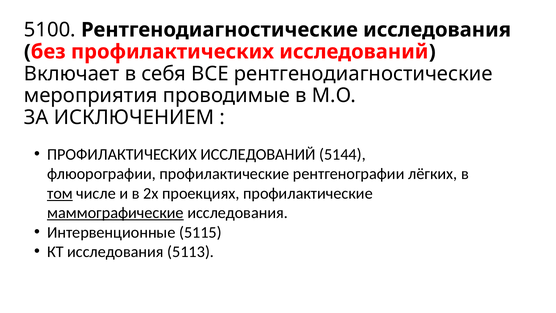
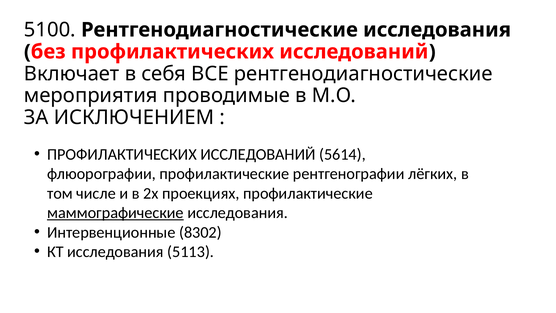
5144: 5144 -> 5614 (342, 154)
том underline: present -> none (60, 193)
5115: 5115 -> 8302 (200, 232)
